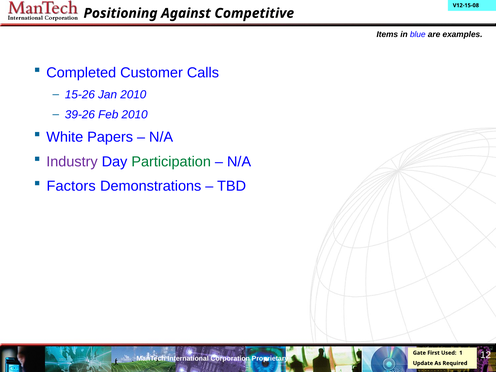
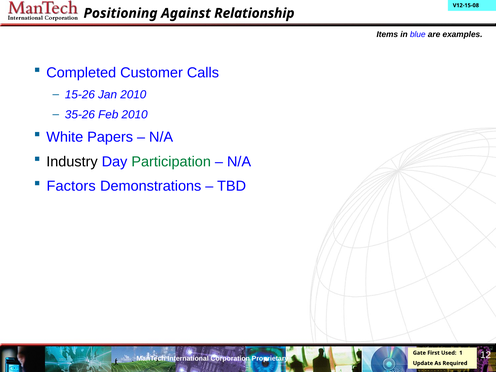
Competitive: Competitive -> Relationship (254, 13)
39-26: 39-26 -> 35-26 (80, 115)
Industry colour: purple -> black (72, 162)
